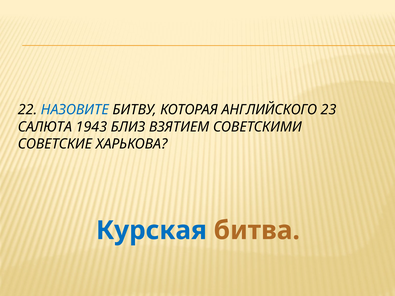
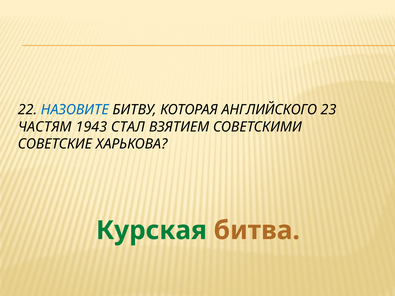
САЛЮТА: САЛЮТА -> ЧАСТЯМ (45, 127)
БЛИЗ: БЛИЗ -> СТАЛ (128, 127)
Курская colour: blue -> green (151, 231)
